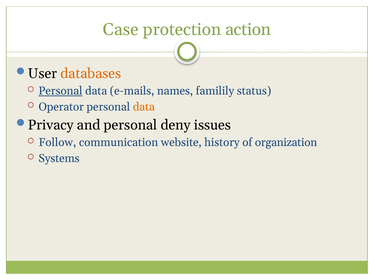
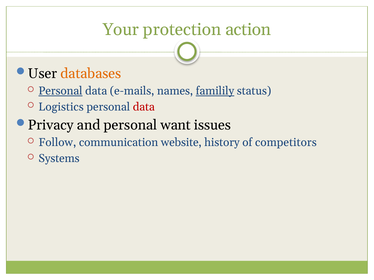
Case: Case -> Your (121, 29)
familily underline: none -> present (215, 91)
Operator: Operator -> Logistics (61, 107)
data colour: orange -> red (144, 107)
deny: deny -> want (176, 125)
organization: organization -> competitors (286, 143)
